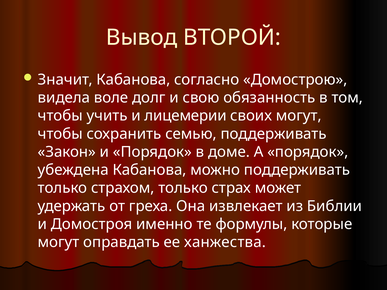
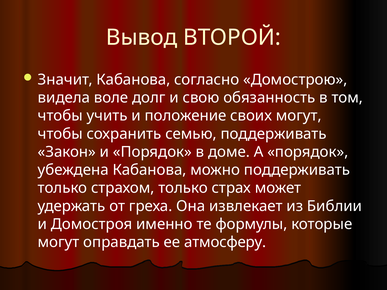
лицемерии: лицемерии -> положение (186, 116)
ханжества: ханжества -> атмосферу (225, 242)
